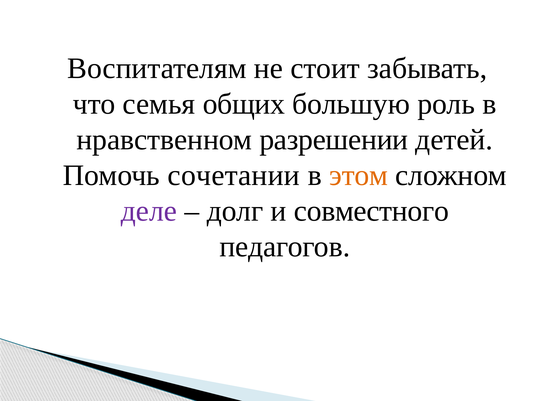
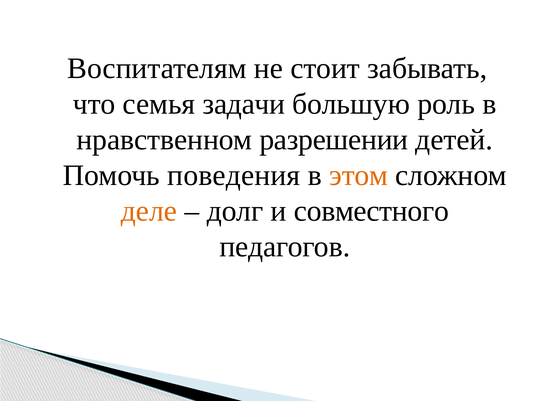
общих: общих -> задачи (244, 104)
сочетании: сочетании -> поведения (234, 176)
деле colour: purple -> orange (149, 211)
